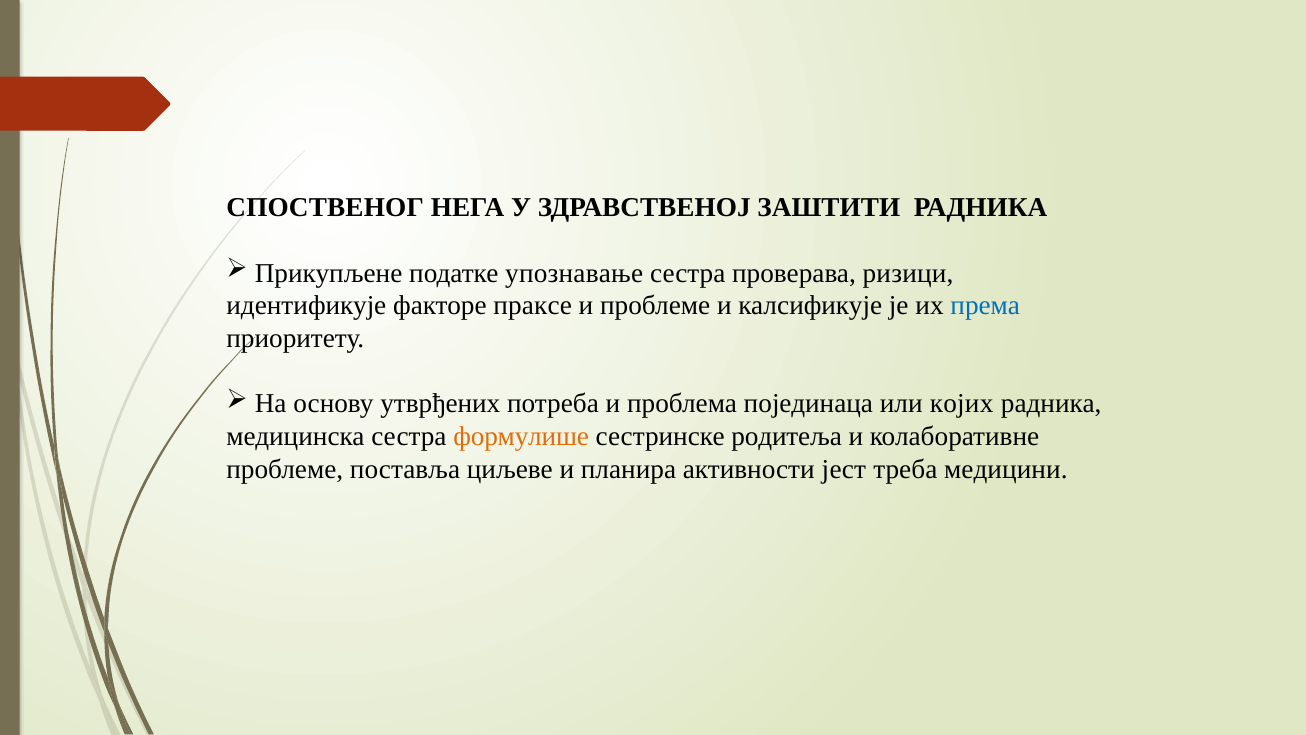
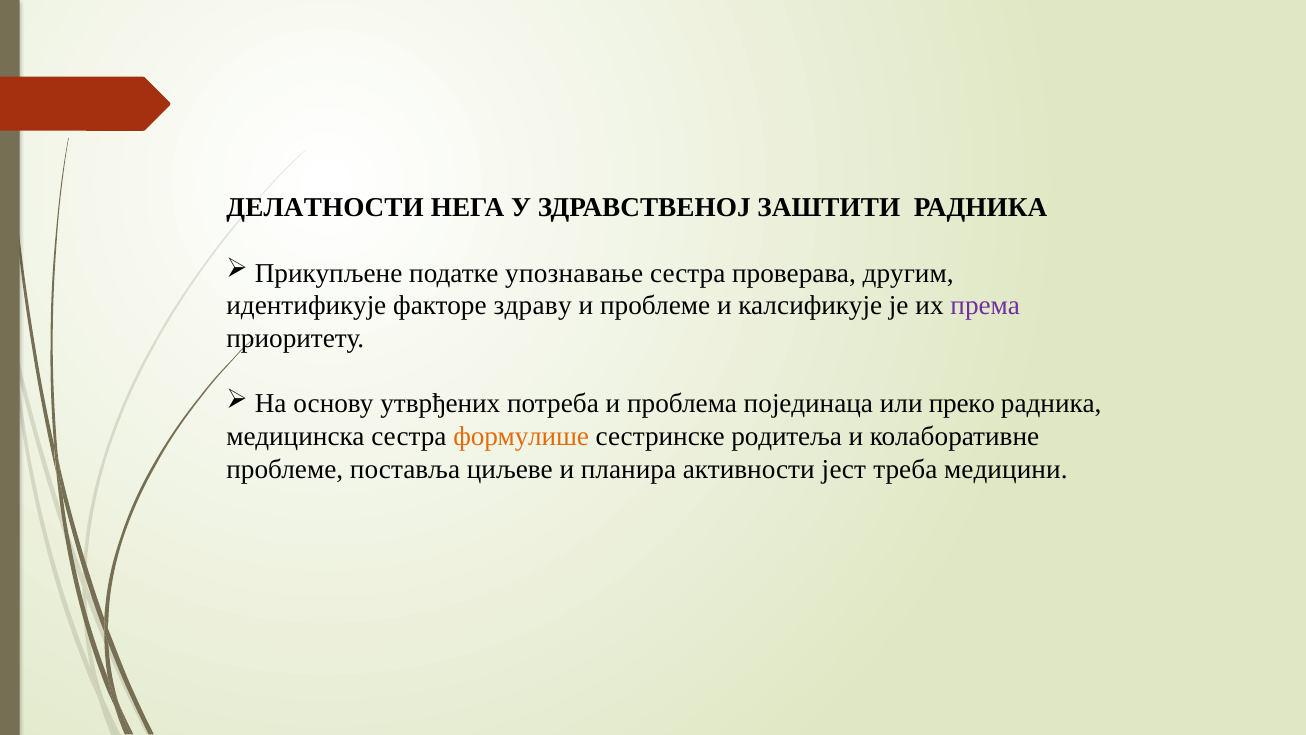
СПОСТВЕНОГ: СПОСТВЕНОГ -> ДЕЛАТНОСТИ (325, 208)
ризици: ризици -> другим (908, 273)
праксе: праксе -> здраву (533, 306)
према colour: blue -> purple (985, 306)
којих: којих -> преко (962, 404)
